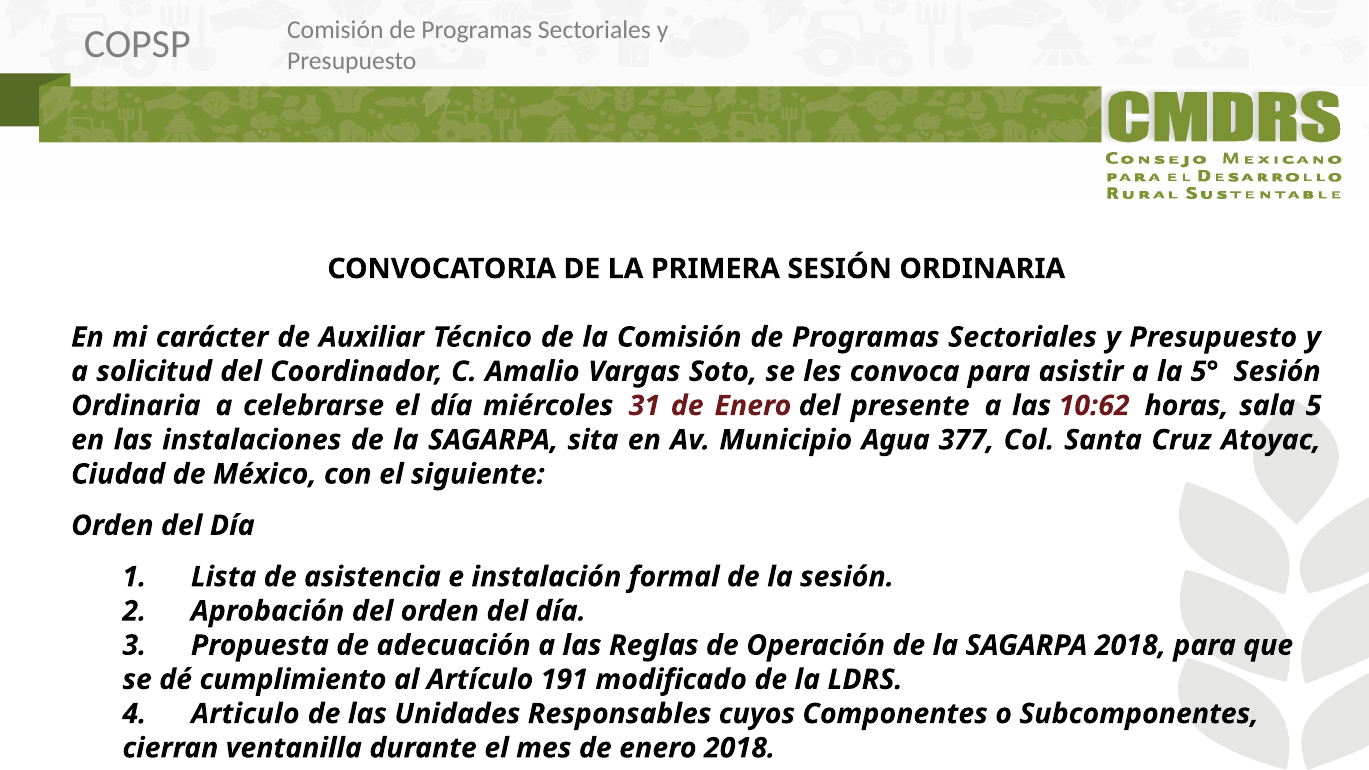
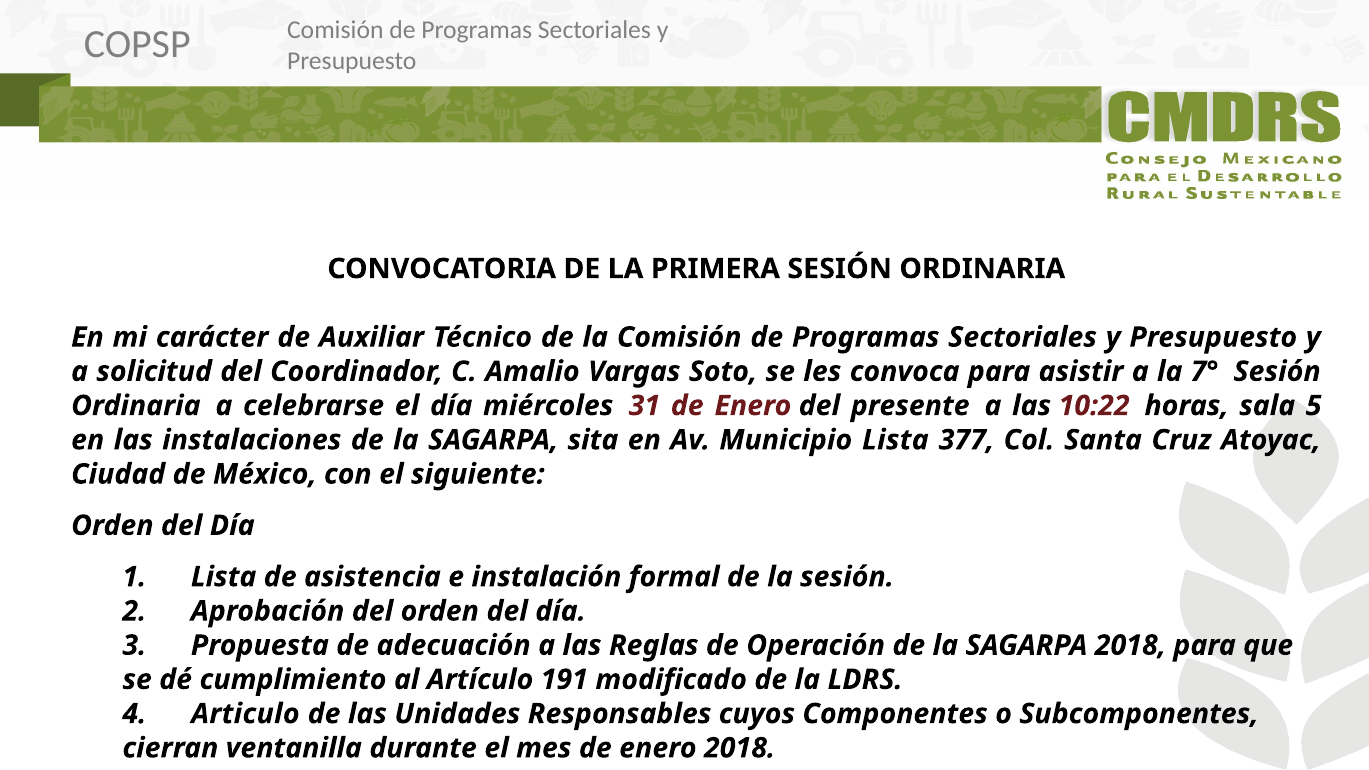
5°: 5° -> 7° (1205, 372)
10:62: 10:62 -> 10:22 (1094, 406)
Municipio Agua: Agua -> Lista (895, 440)
